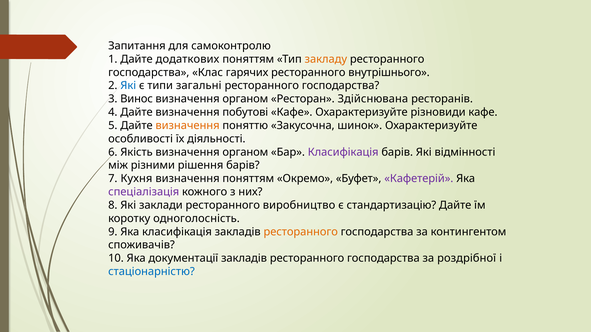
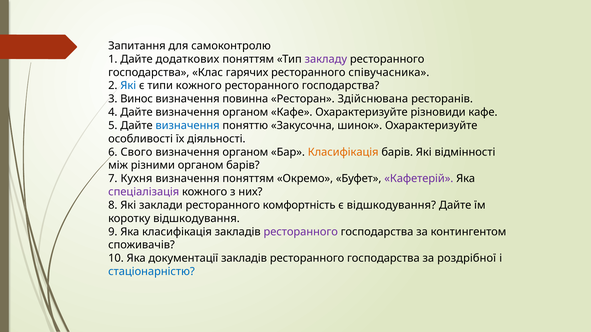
закладу colour: orange -> purple (326, 59)
внутрішнього: внутрішнього -> співучасника (389, 72)
типи загальні: загальні -> кожного (199, 86)
органом: органом -> повинна (245, 99)
Дайте визначення побутові: побутові -> органом (245, 112)
визначення colour: orange -> blue (188, 126)
Якість: Якість -> Свого (136, 152)
Класифікація colour: purple -> orange (343, 152)
різними рішення: рішення -> органом (201, 166)
виробництво: виробництво -> комфортність (299, 205)
є стандартизацію: стандартизацію -> відшкодування (391, 205)
коротку одноголосність: одноголосність -> відшкодування (196, 219)
ресторанного colour: orange -> purple (301, 232)
